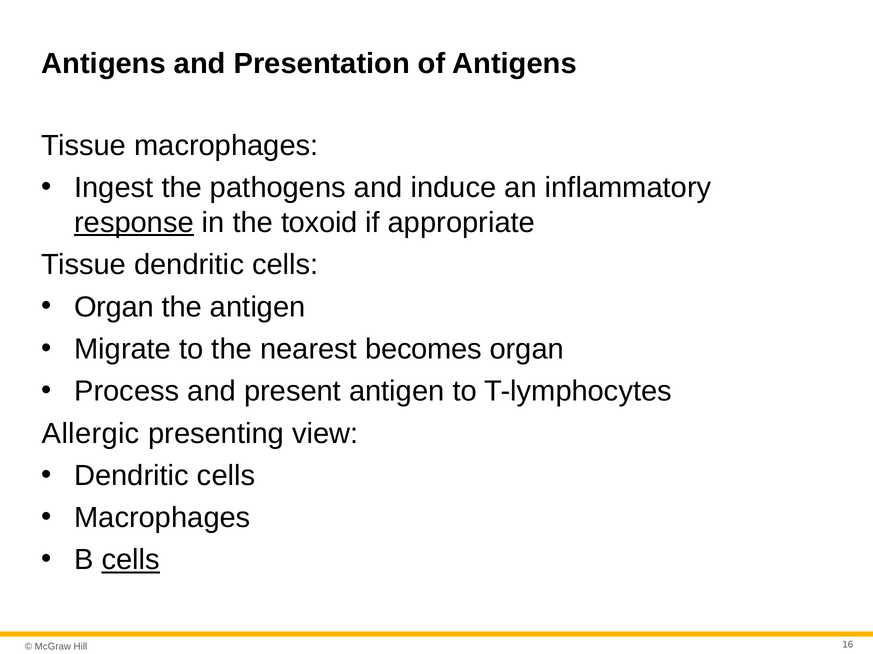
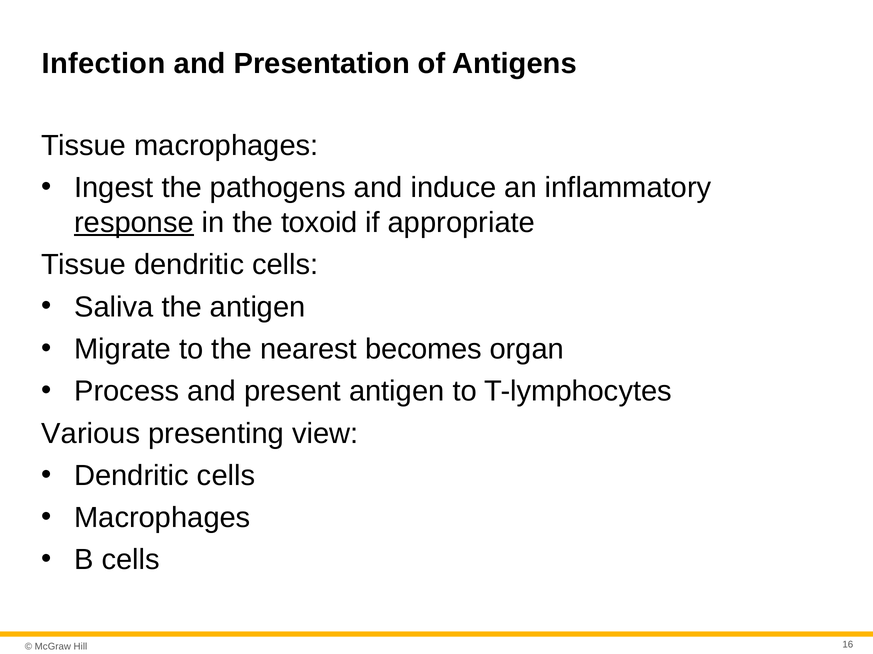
Antigens: Antigens -> Infection (104, 64)
Organ: Organ -> Saliva (114, 307)
Allergic: Allergic -> Various (91, 434)
cells underline: present -> none (131, 561)
